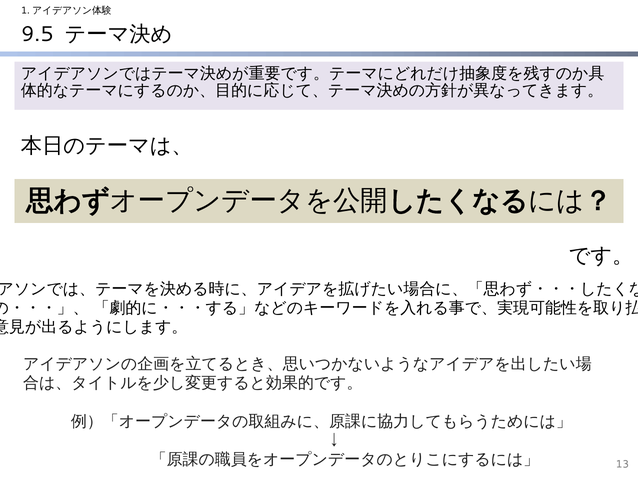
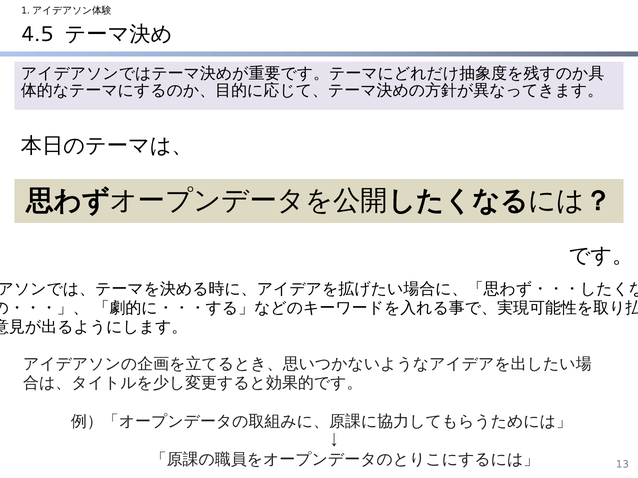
9.5: 9.5 -> 4.5 (37, 34)
